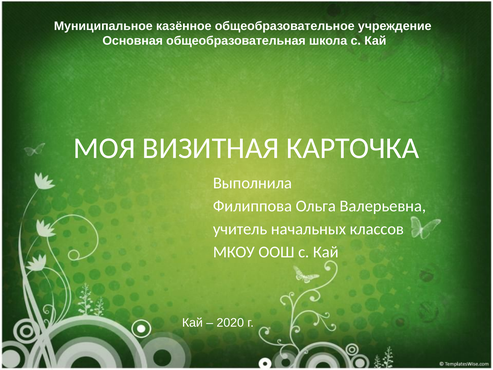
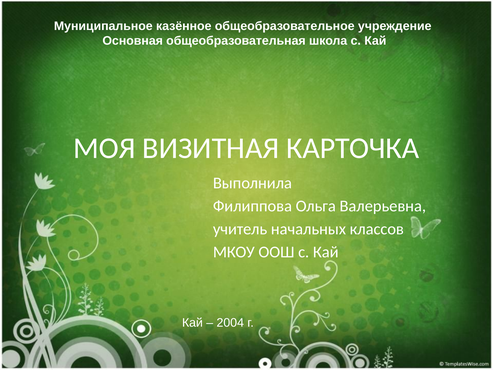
2020: 2020 -> 2004 (230, 323)
